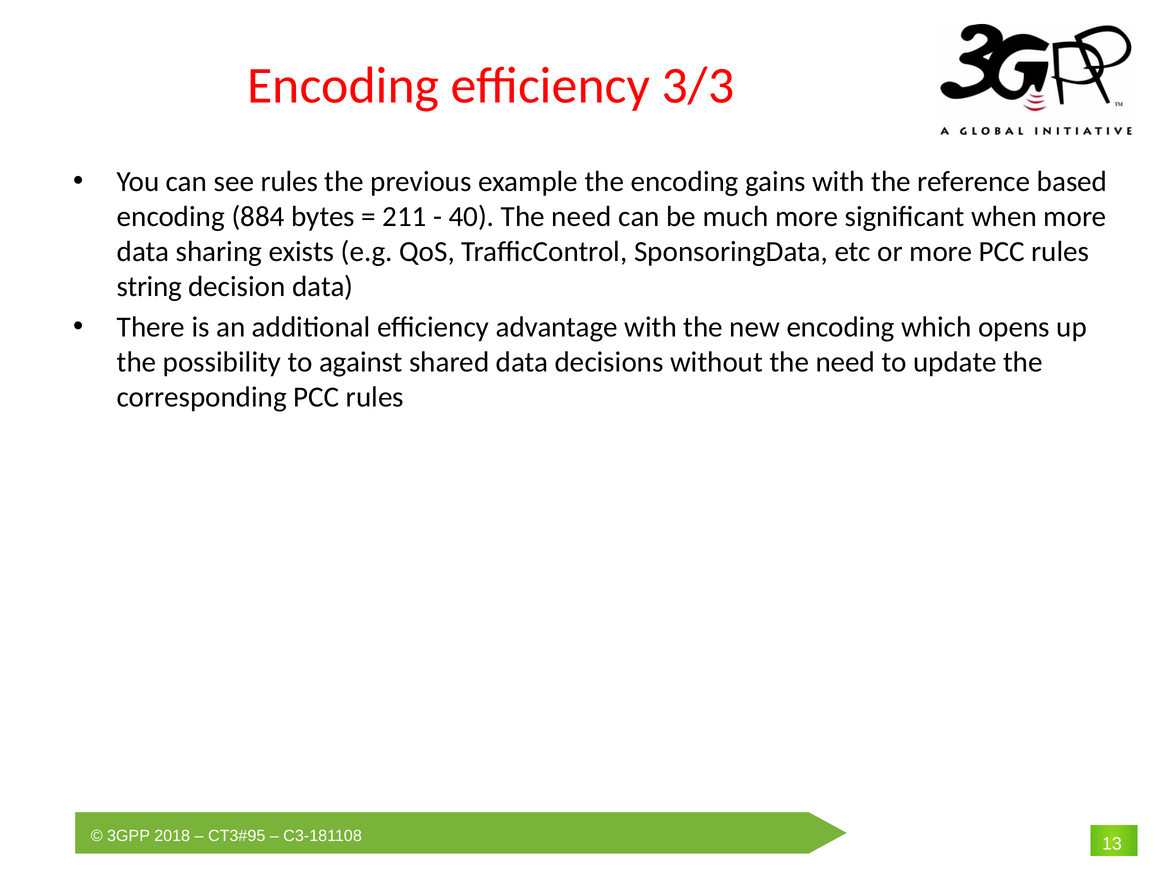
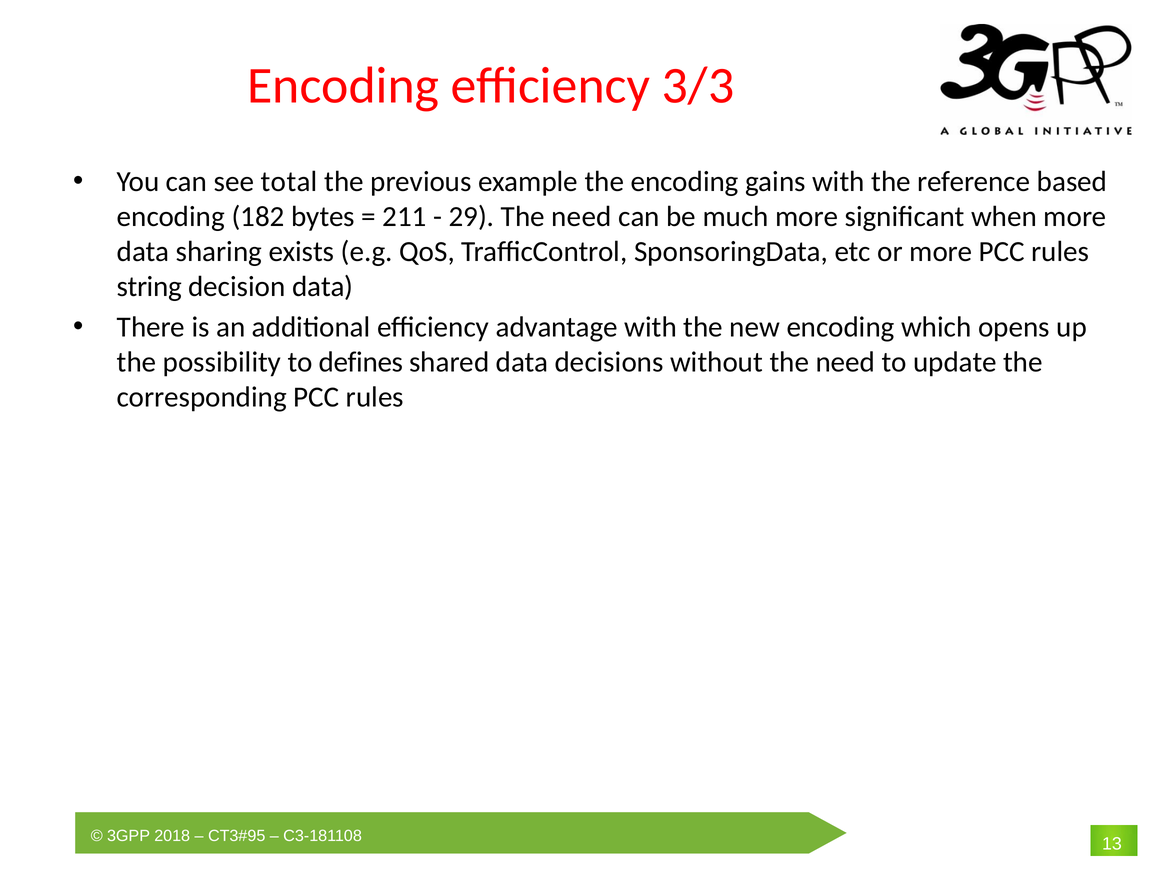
see rules: rules -> total (289, 181)
884: 884 -> 182 (258, 216)
40: 40 -> 29 (471, 216)
against: against -> defines (361, 362)
